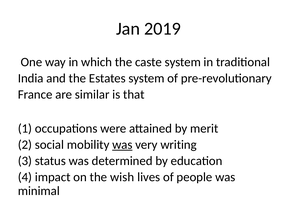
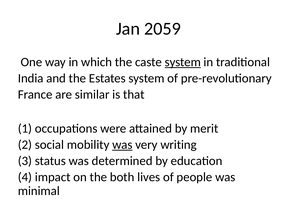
2019: 2019 -> 2059 (162, 29)
system underline: none -> present (183, 62)
wish: wish -> both (122, 177)
